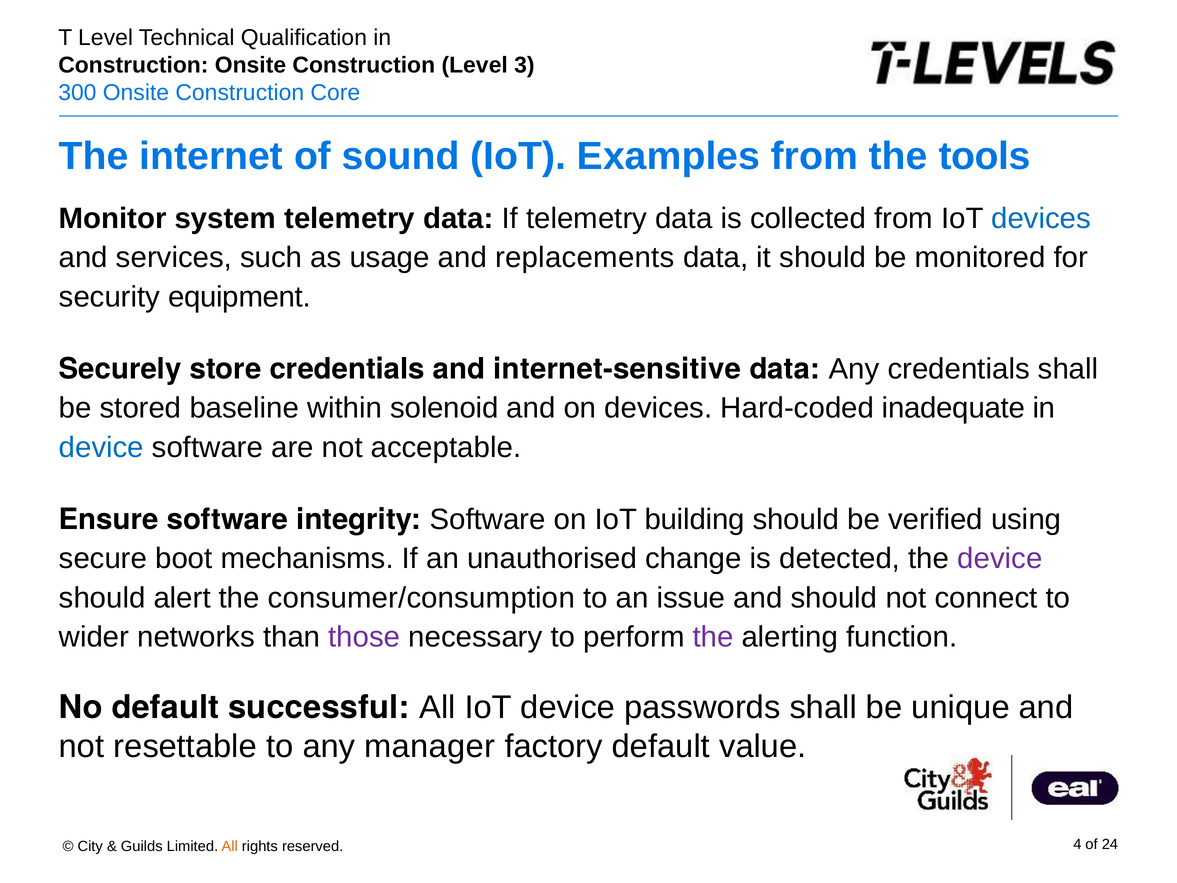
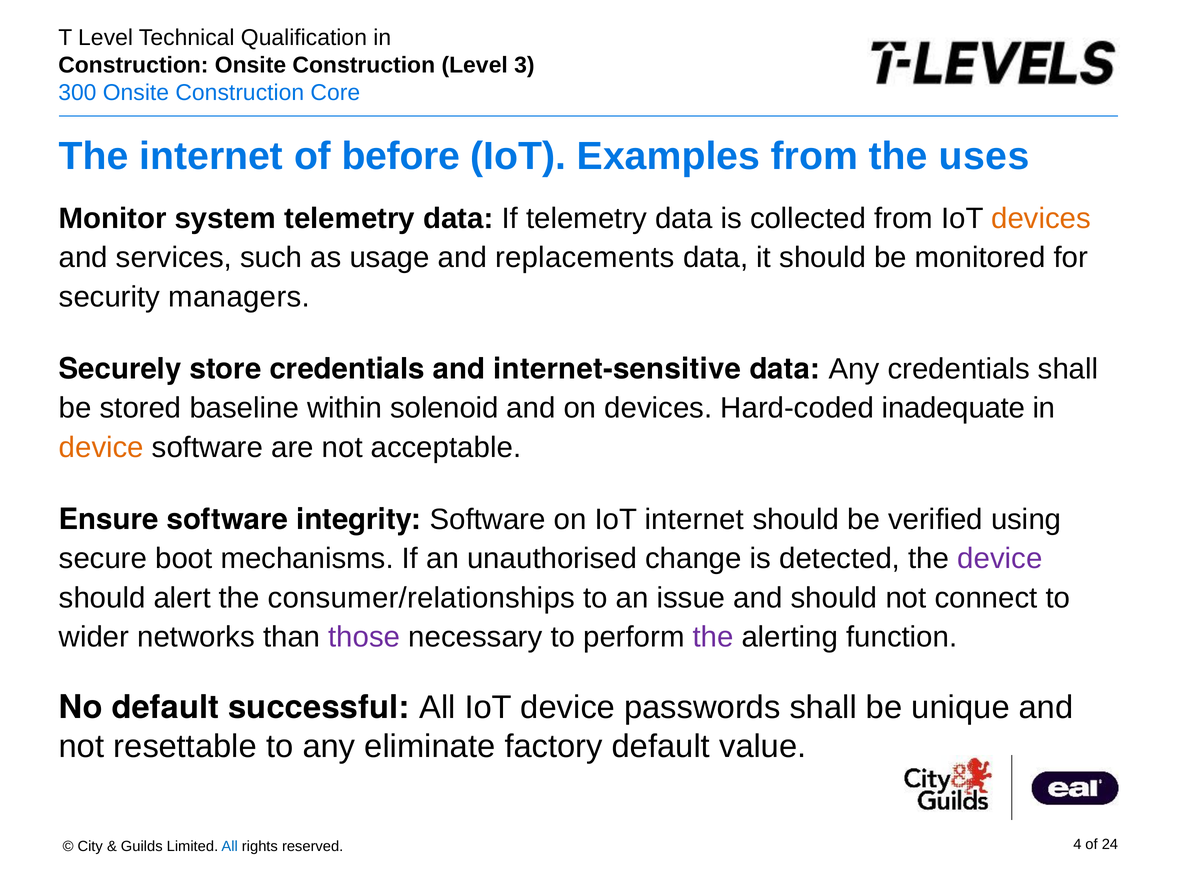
sound: sound -> before (401, 156)
tools: tools -> uses (984, 156)
devices colour: blue -> orange (1041, 218)
equipment: equipment -> managers (239, 297)
device colour: blue -> orange (101, 447)
IoT building: building -> internet (694, 519)
consumer/consumption: consumer/consumption -> consumer/relationships (421, 598)
manager: manager -> eliminate (430, 746)
All colour: orange -> blue (230, 846)
